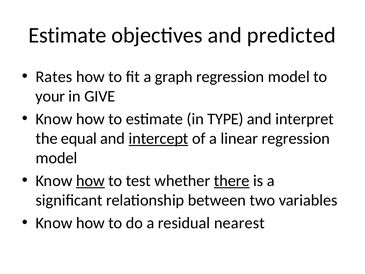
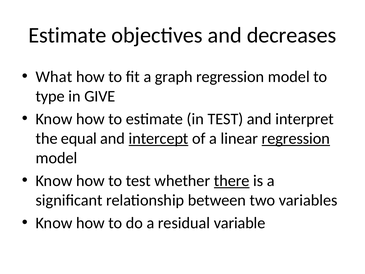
predicted: predicted -> decreases (292, 35)
Rates: Rates -> What (54, 77)
your: your -> type (50, 96)
in TYPE: TYPE -> TEST (225, 119)
regression underline: none -> present (296, 138)
how underline: present -> none (90, 181)
nearest: nearest -> variable (240, 223)
